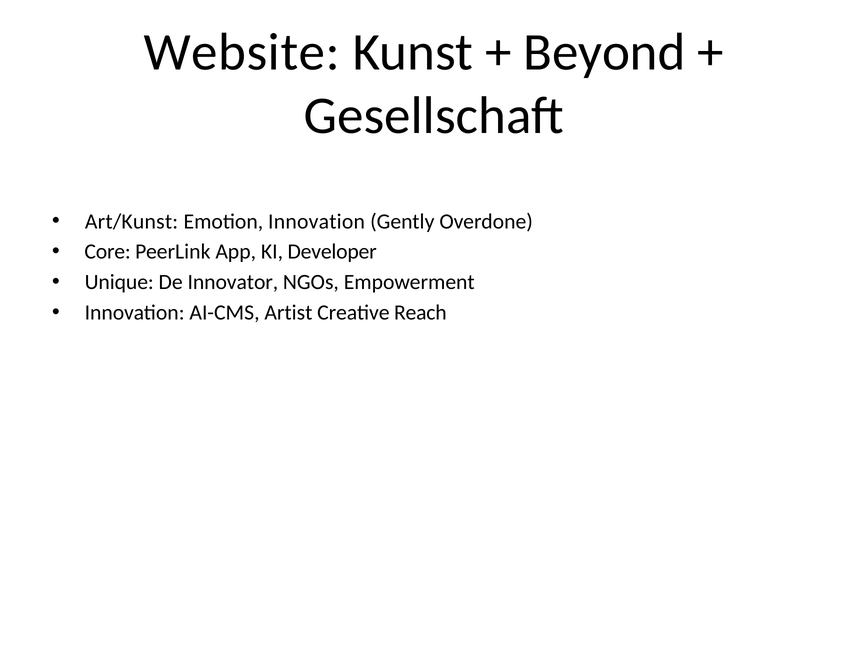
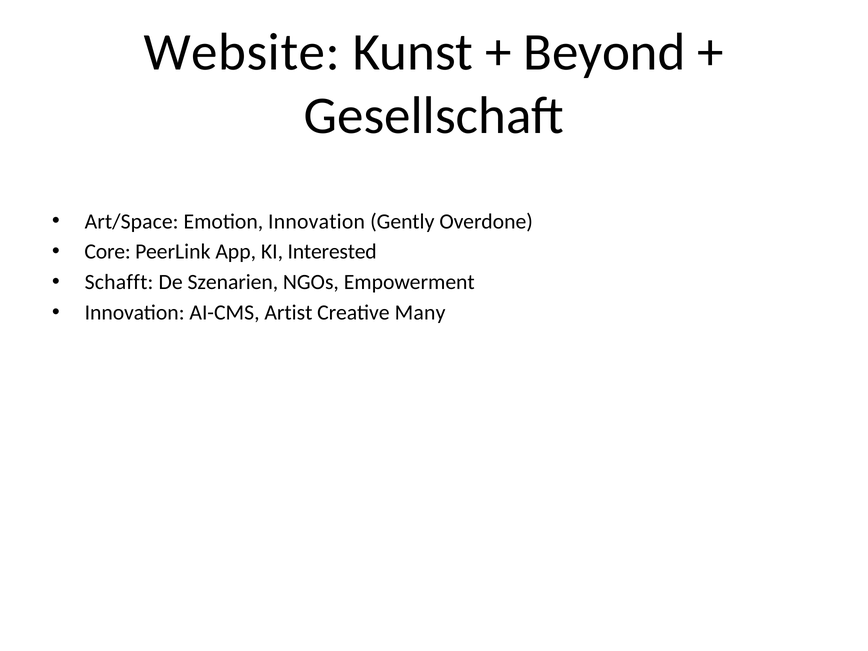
Art/Kunst: Art/Kunst -> Art/Space (132, 221)
Developer: Developer -> Interested (332, 252)
Unique: Unique -> Schafft (119, 282)
Innovator: Innovator -> Szenarien (233, 282)
Reach: Reach -> Many (420, 313)
